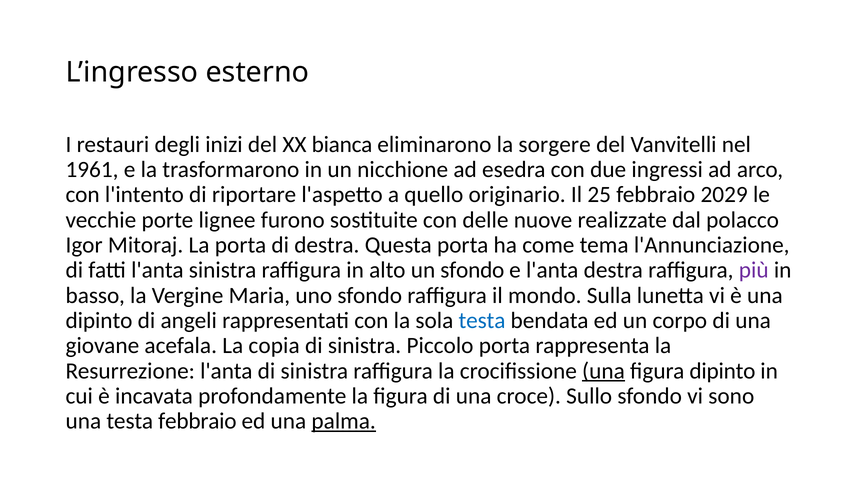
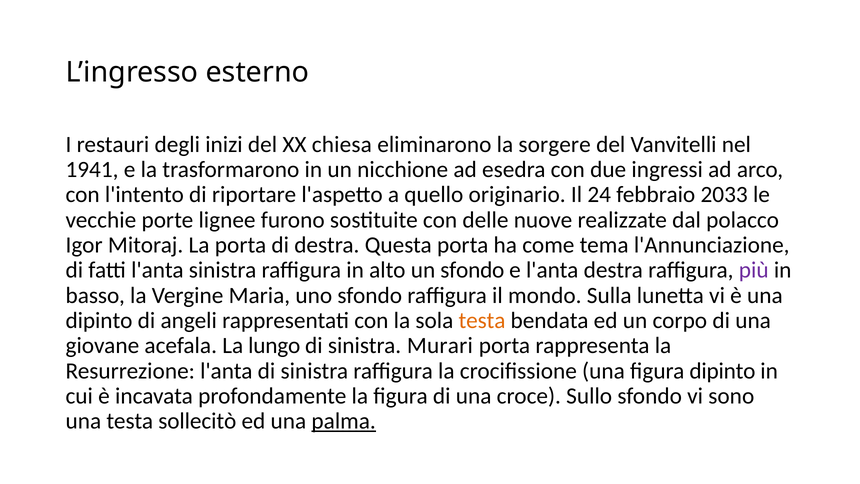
bianca: bianca -> chiesa (342, 144)
1961: 1961 -> 1941 (92, 170)
25: 25 -> 24 (599, 195)
2029: 2029 -> 2033 (724, 195)
testa colour: blue -> orange (482, 320)
copia: copia -> lungo (274, 346)
Piccolo: Piccolo -> Murari (440, 346)
una underline: present -> none (603, 371)
testa febbraio: febbraio -> sollecitò (197, 421)
